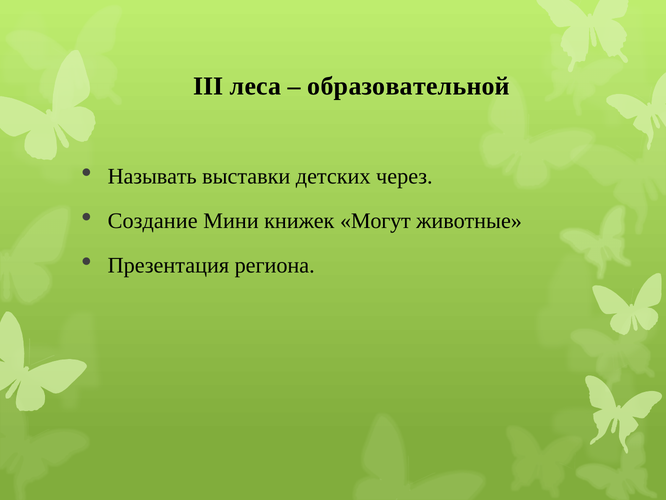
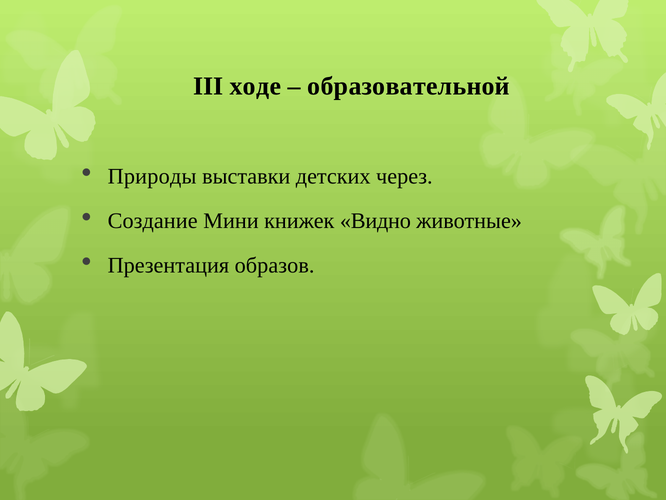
леса: леса -> ходе (255, 86)
Называть: Называть -> Природы (152, 176)
Могут: Могут -> Видно (375, 221)
региона: региона -> образов (275, 265)
